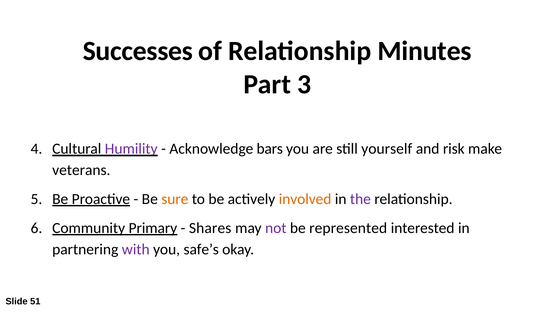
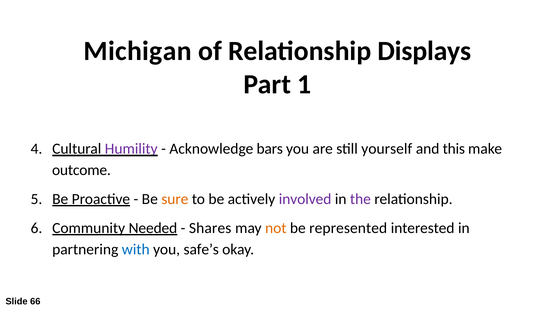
Successes: Successes -> Michigan (138, 51)
Minutes: Minutes -> Displays (424, 51)
3: 3 -> 1 (304, 84)
risk: risk -> this (454, 149)
veterans: veterans -> outcome (81, 170)
involved colour: orange -> purple (305, 199)
Primary: Primary -> Needed (153, 228)
not colour: purple -> orange (276, 228)
with colour: purple -> blue (136, 249)
51: 51 -> 66 (35, 302)
